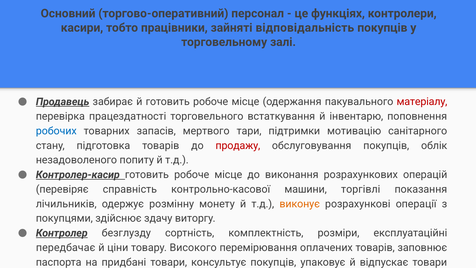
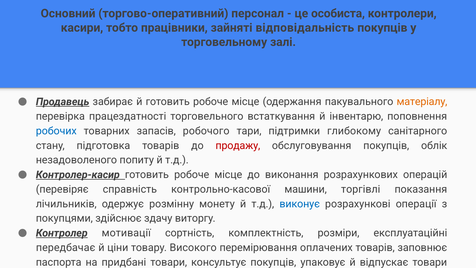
функціях: функціях -> особиста (338, 13)
матеріалу colour: red -> orange (422, 102)
мертвого: мертвого -> робочого (206, 131)
мотивацію: мотивацію -> глибокому (354, 131)
виконує colour: orange -> blue (300, 204)
безглузду: безглузду -> мотивації (126, 233)
